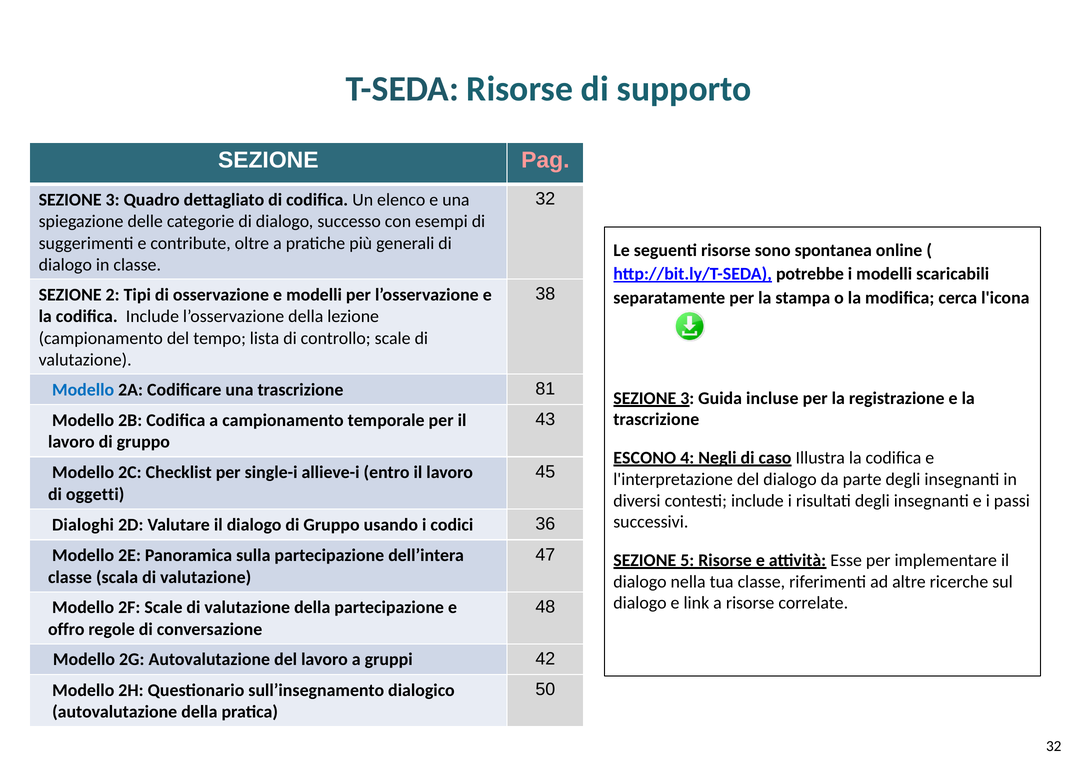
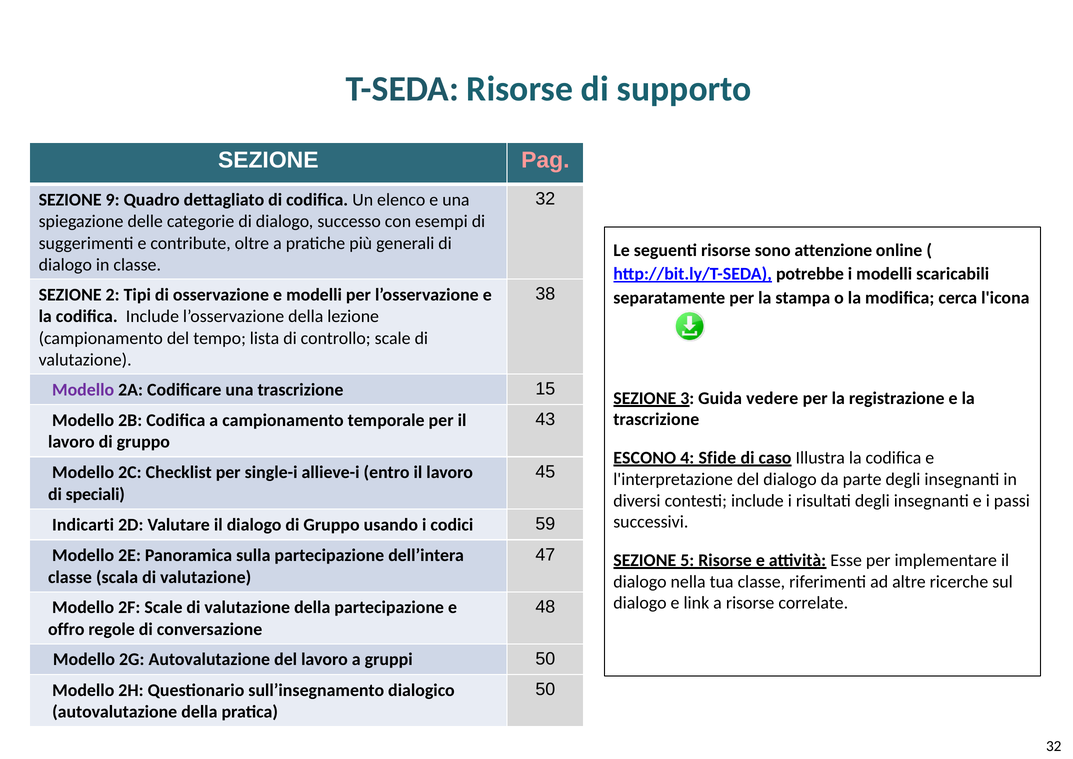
3: 3 -> 9 (113, 200)
spontanea: spontanea -> attenzione (833, 250)
Modello colour: blue -> purple (83, 390)
81: 81 -> 15 (545, 389)
incluse: incluse -> vedere (772, 398)
Negli: Negli -> Sfide (717, 458)
oggetti: oggetti -> speciali (95, 494)
Dialoghi: Dialoghi -> Indicarti (83, 525)
36: 36 -> 59 (545, 524)
gruppi 42: 42 -> 50 (545, 659)
